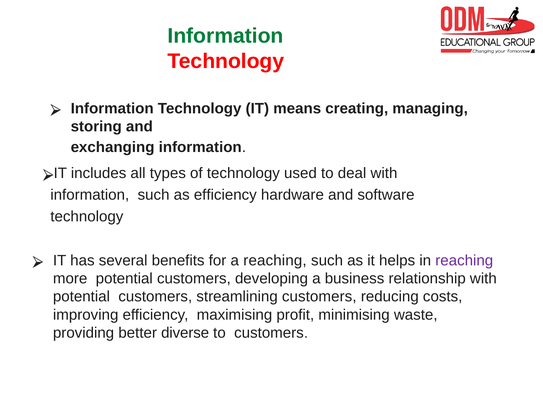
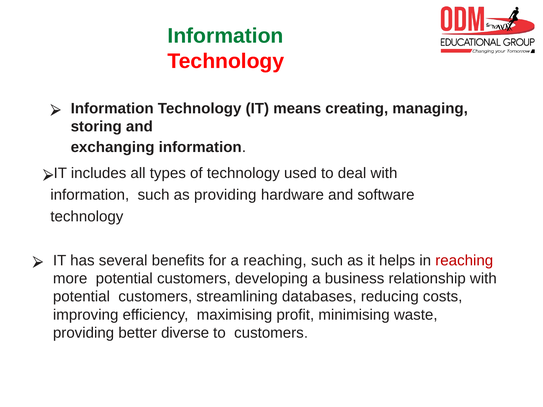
as efficiency: efficiency -> providing (225, 195)
reaching colour: purple -> red (464, 261)
streamlining customers: customers -> databases (319, 297)
